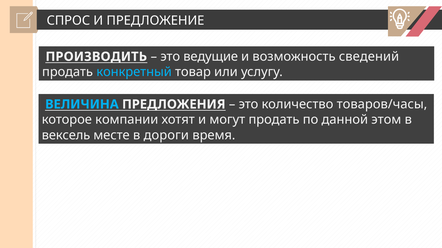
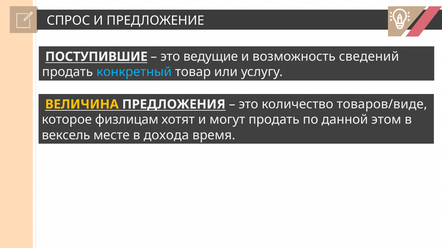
ПРОИЗВОДИТЬ: ПРОИЗВОДИТЬ -> ПОСТУПИВШИЕ (96, 57)
ВЕЛИЧИНА colour: light blue -> yellow (82, 105)
товаров/часы: товаров/часы -> товаров/виде (382, 105)
компании: компании -> физлицам (127, 120)
дороги: дороги -> дохода (166, 136)
